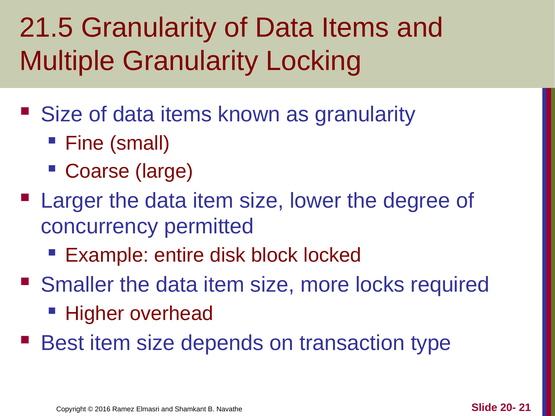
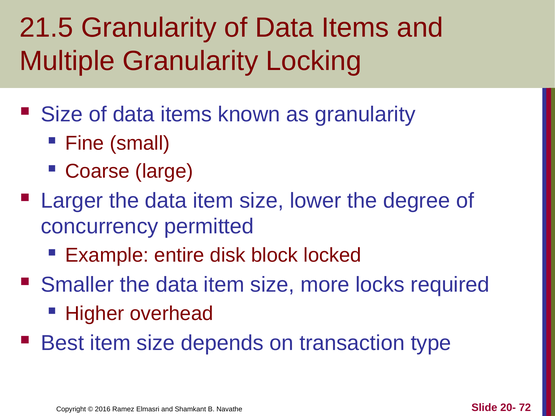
21: 21 -> 72 (525, 408)
